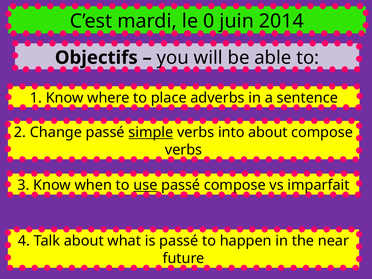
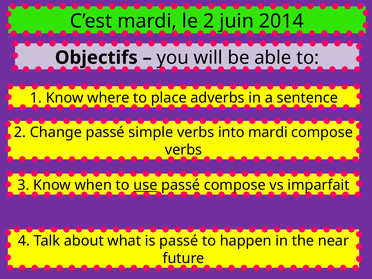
le 0: 0 -> 2 (209, 21)
simple underline: present -> none (151, 132)
into about: about -> mardi (268, 132)
